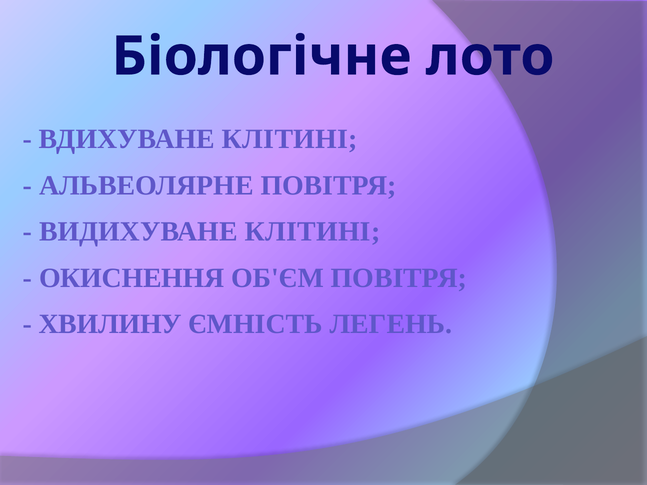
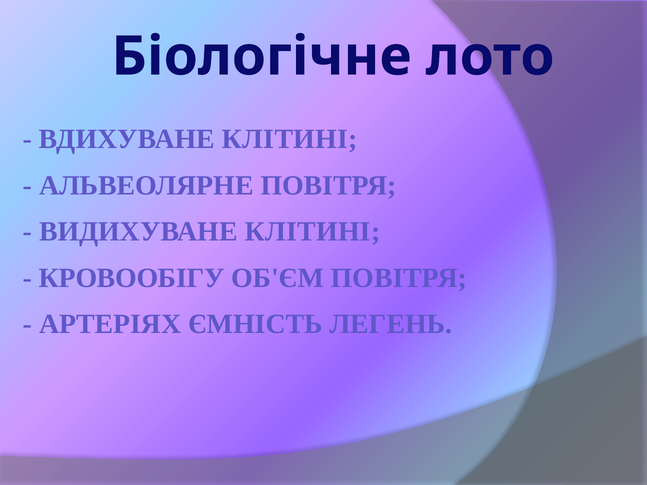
ОКИСНЕННЯ: ОКИСНЕННЯ -> КРОВООБІГУ (132, 278)
ХВИЛИНУ: ХВИЛИНУ -> АРТЕРІЯХ (110, 324)
